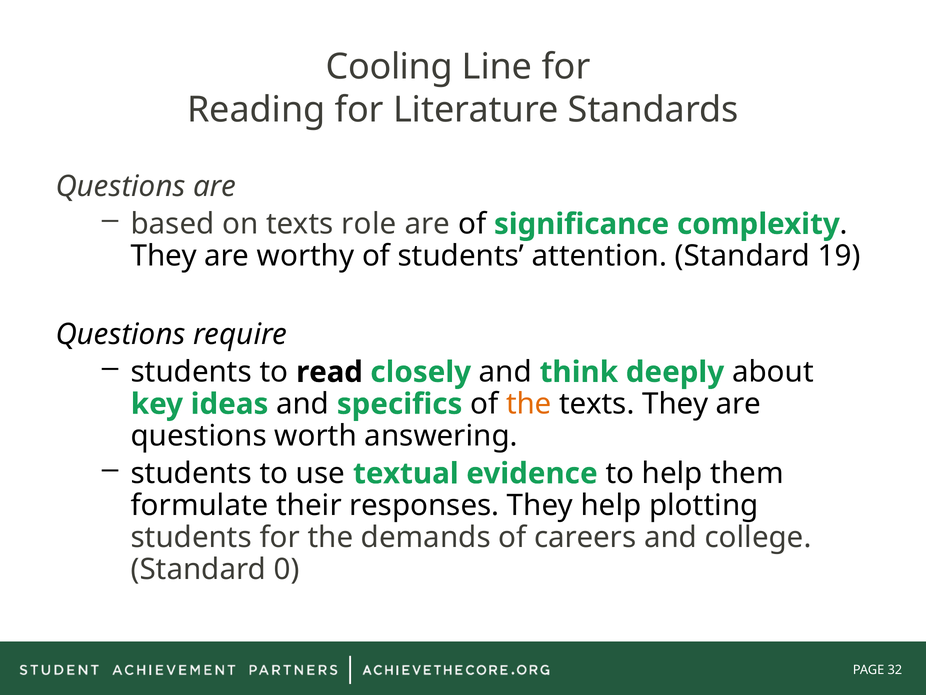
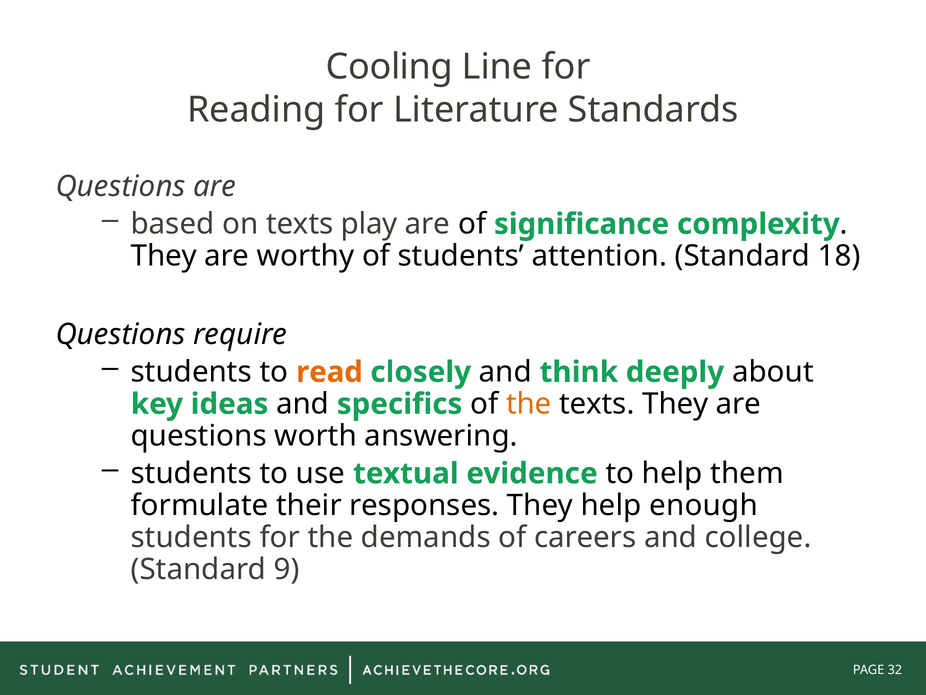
role: role -> play (369, 224)
19: 19 -> 18 (839, 256)
read colour: black -> orange (329, 372)
plotting: plotting -> enough (704, 505)
0: 0 -> 9 (287, 569)
